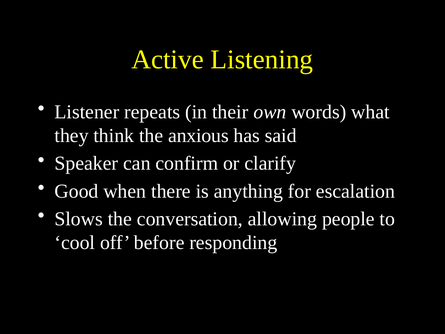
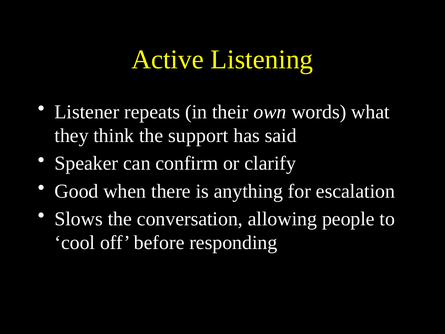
anxious: anxious -> support (198, 136)
